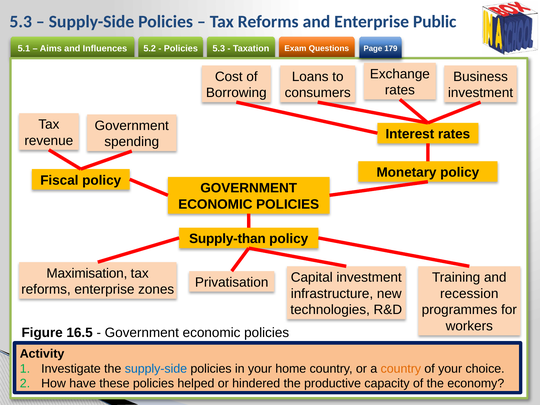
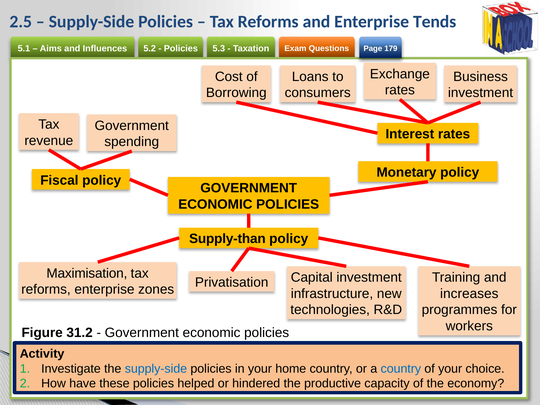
5.3: 5.3 -> 2.5 (21, 22)
Public: Public -> Tends (435, 22)
recession: recession -> increases (469, 294)
16.5: 16.5 -> 31.2 (80, 333)
country colour: orange -> blue (401, 369)
